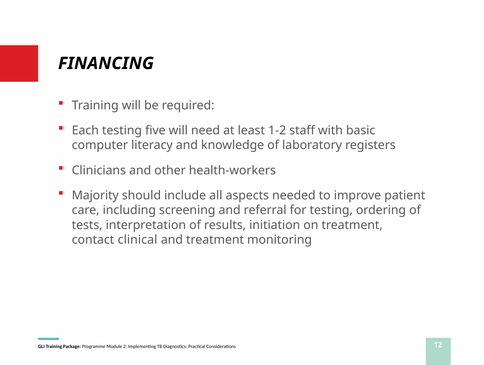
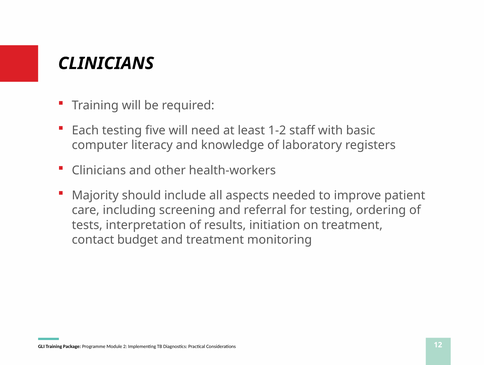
FINANCING: FINANCING -> CLINICIANS (106, 63)
clinical: clinical -> budget (138, 239)
